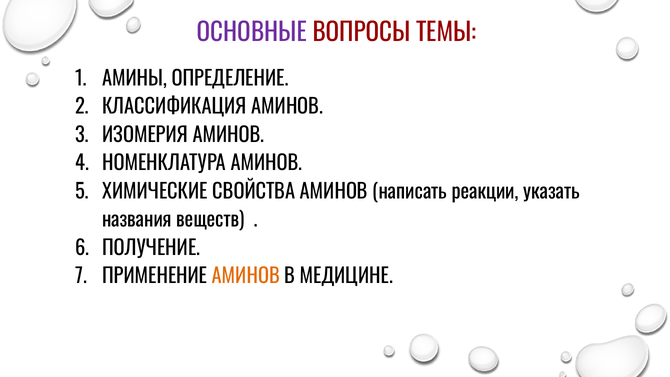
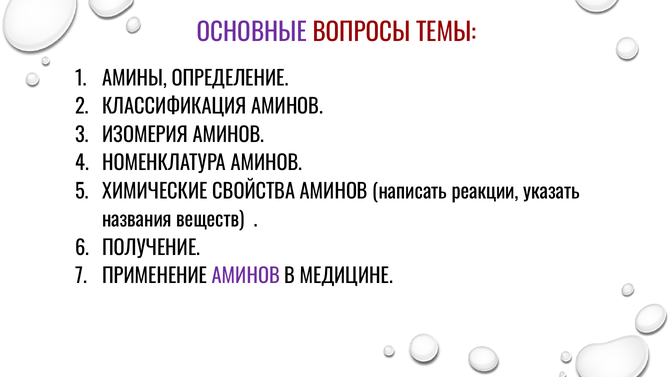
АМИНОВ colour: orange -> purple (246, 276)
